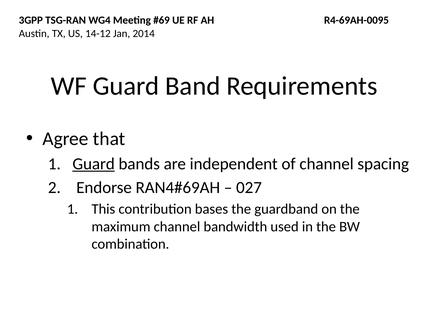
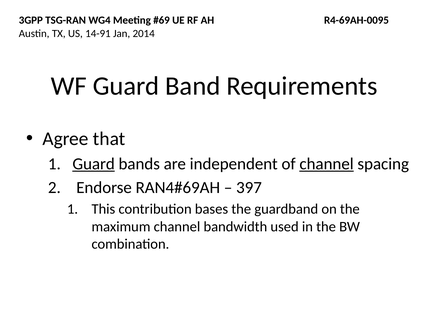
14-12: 14-12 -> 14-91 (98, 33)
channel underline: none -> present (327, 164)
027: 027 -> 397 (249, 187)
